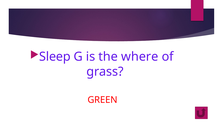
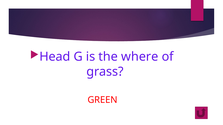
Sleep: Sleep -> Head (55, 57)
